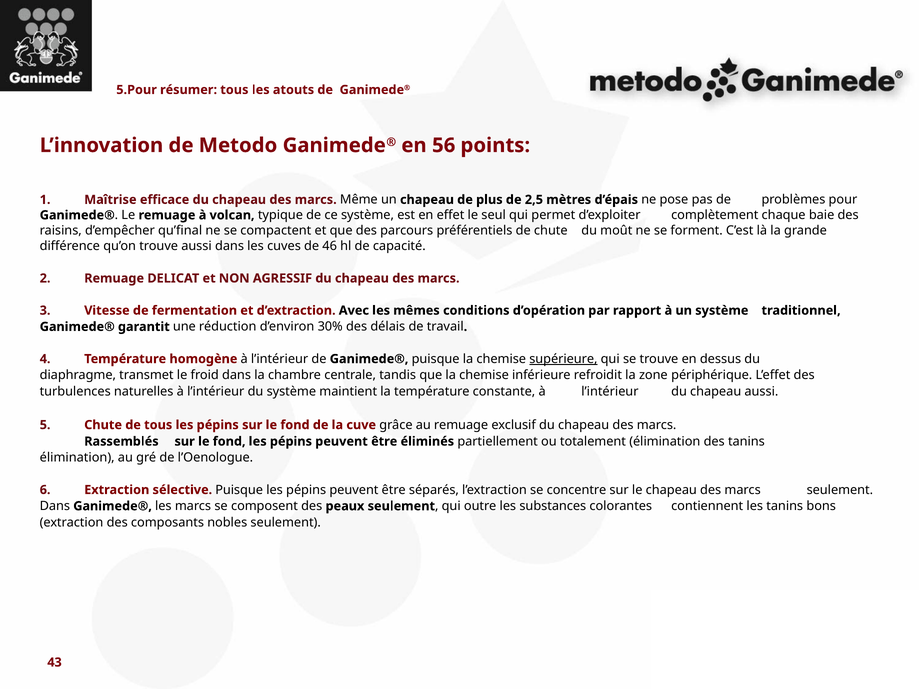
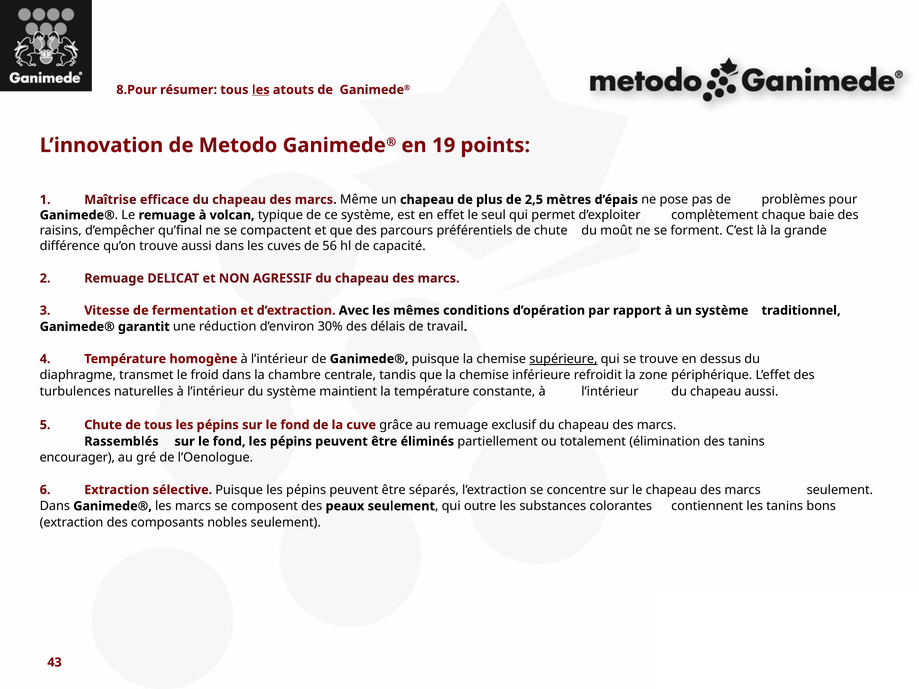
5.Pour: 5.Pour -> 8.Pour (137, 90)
les underline: none -> present (261, 90)
56: 56 -> 19 (444, 145)
46: 46 -> 56 (330, 246)
élimination: élimination -> encourager (77, 458)
